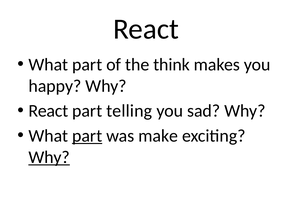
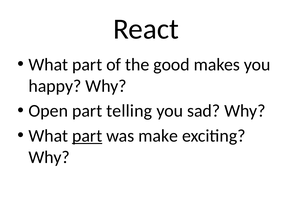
think: think -> good (172, 65)
React: React -> Open (48, 111)
Why underline: present -> none (49, 157)
